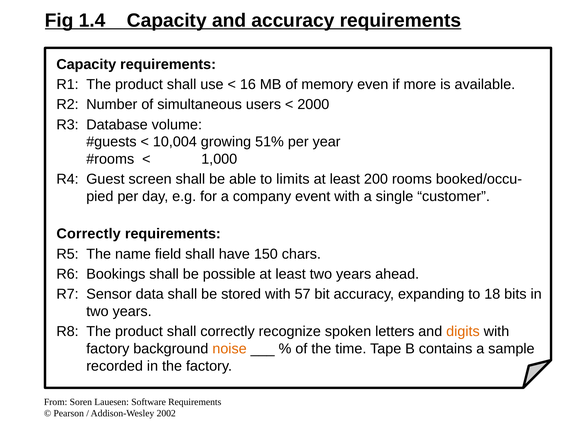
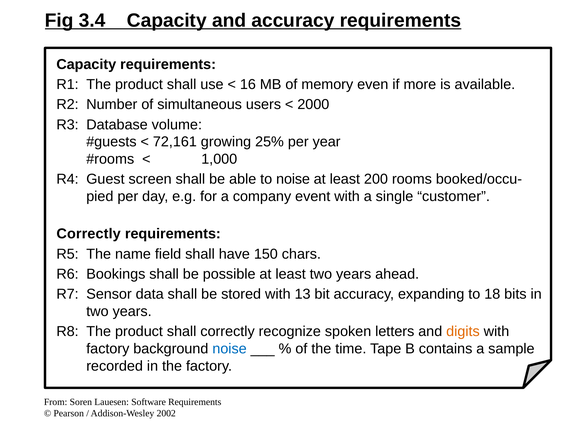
1.4: 1.4 -> 3.4 (92, 21)
10,004: 10,004 -> 72,161 (175, 142)
51%: 51% -> 25% (269, 142)
to limits: limits -> noise (293, 179)
57: 57 -> 13 (303, 294)
noise colour: orange -> blue (230, 349)
